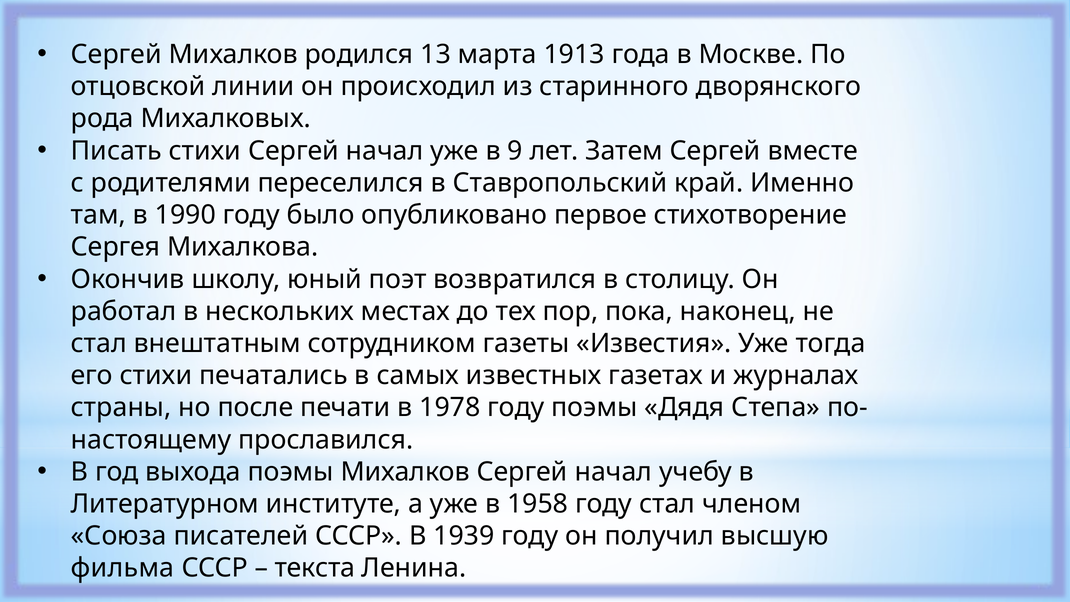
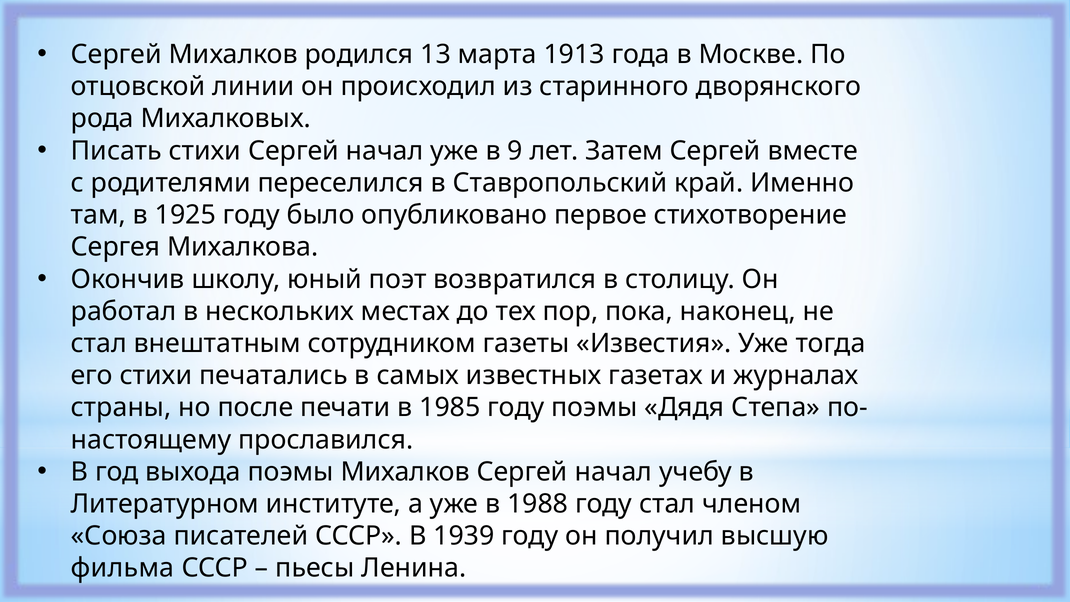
1990: 1990 -> 1925 (185, 215)
1978: 1978 -> 1985 (450, 408)
1958: 1958 -> 1988 (538, 504)
текста: текста -> пьесы (315, 568)
